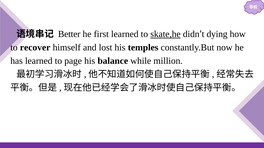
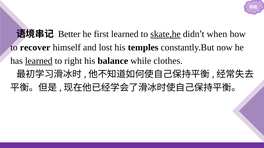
dying: dying -> when (217, 34)
learned underline: none -> present (39, 61)
page: page -> right (73, 61)
million: million -> clothes (168, 61)
